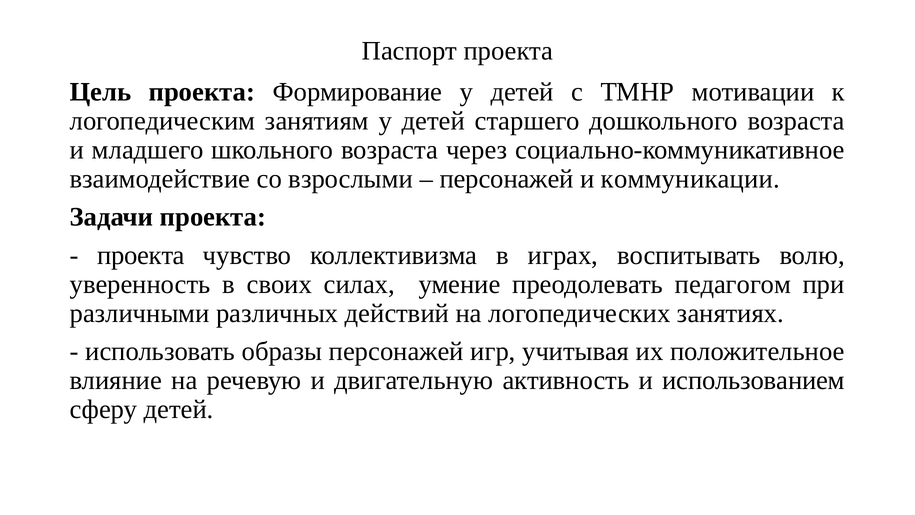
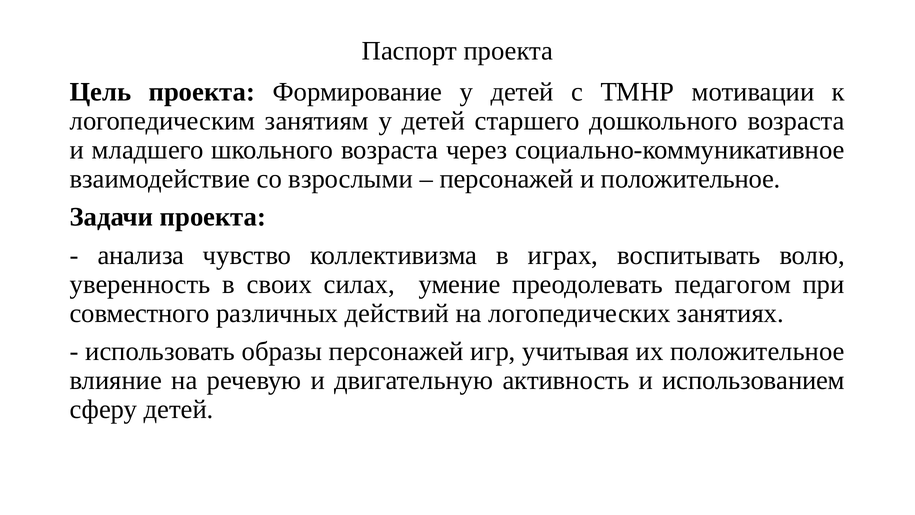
и коммуникации: коммуникации -> положительное (691, 179)
проекта: проекта -> анализа (141, 255)
различными: различными -> совместного (140, 313)
